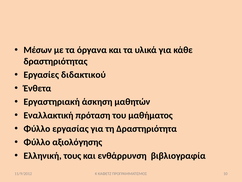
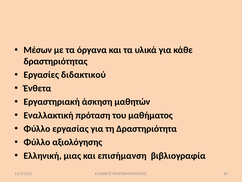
τους: τους -> μιας (72, 155)
ενθάρρυνση: ενθάρρυνση -> επισήμανση (122, 155)
